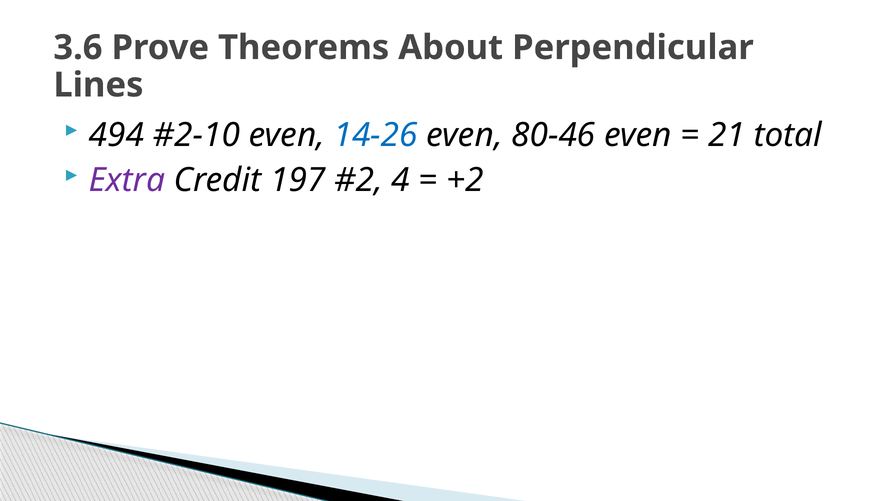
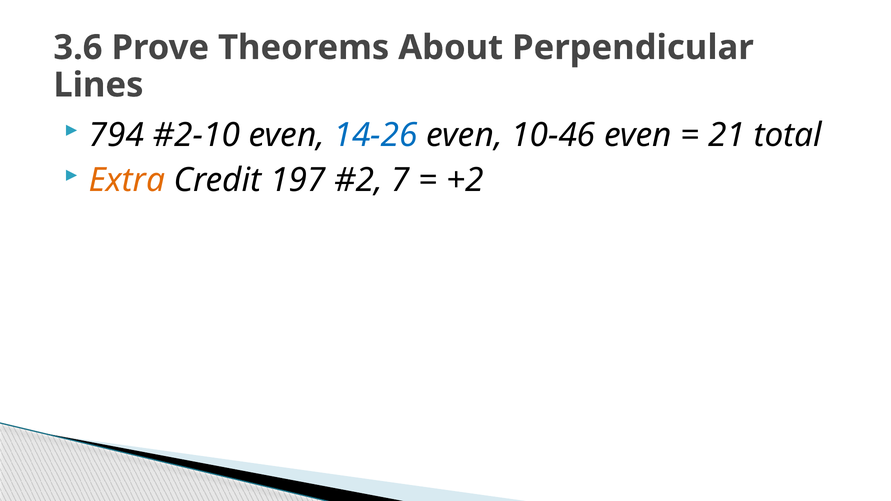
494: 494 -> 794 (117, 135)
80-46: 80-46 -> 10-46 (553, 135)
Extra colour: purple -> orange (127, 180)
4: 4 -> 7 (401, 180)
